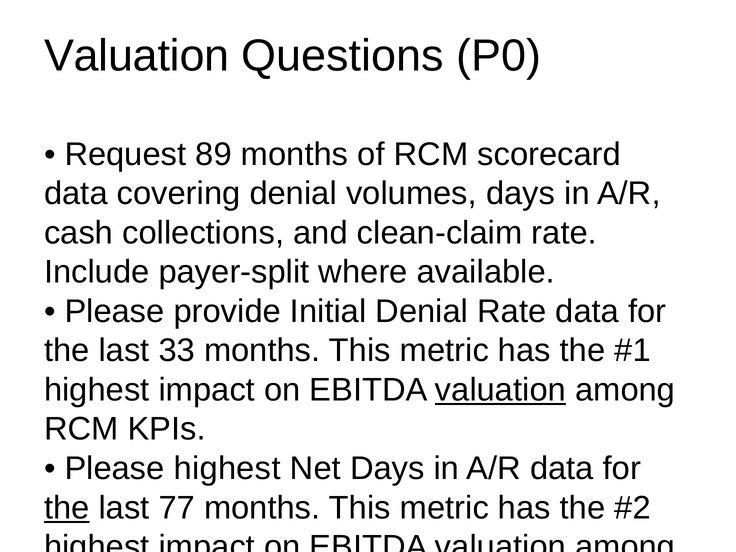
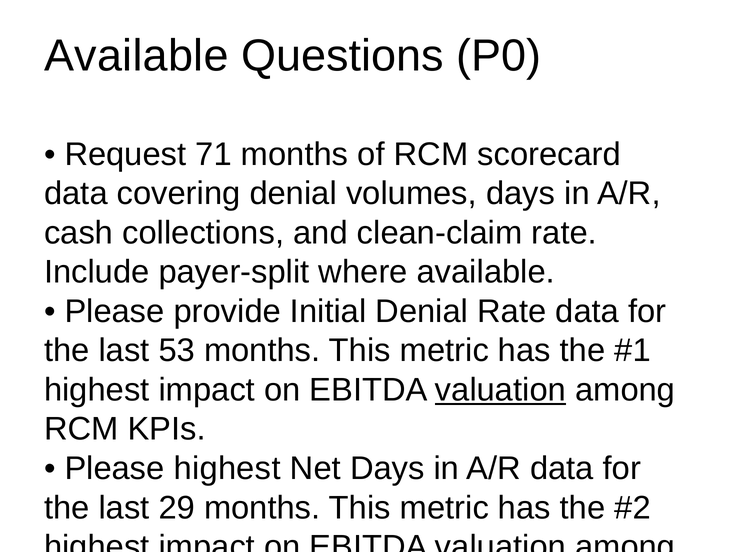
Valuation: Valuation -> Available (136, 56)
89: 89 -> 71 (214, 154)
33: 33 -> 53 (177, 351)
the underline: present -> none (67, 508)
77: 77 -> 29 (177, 508)
